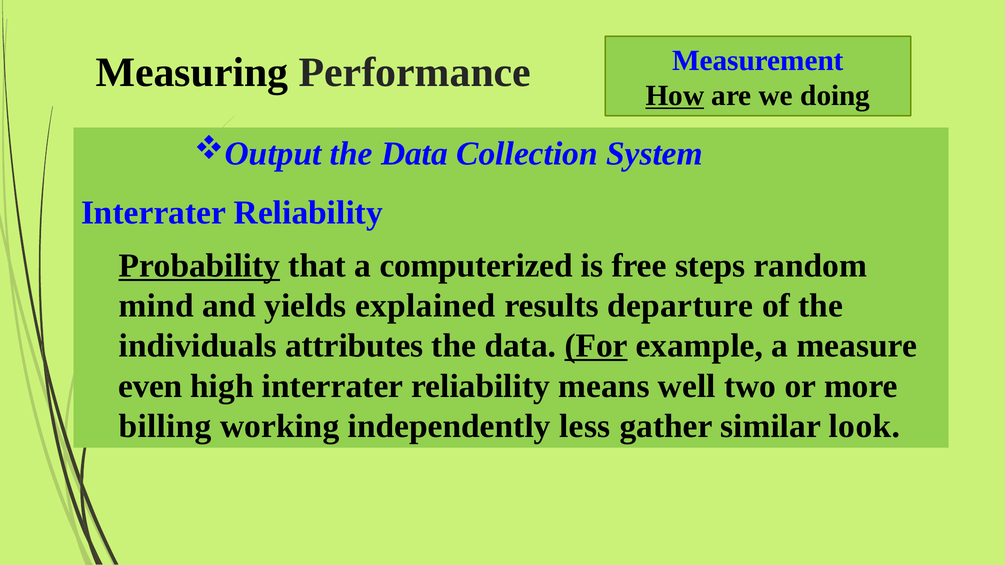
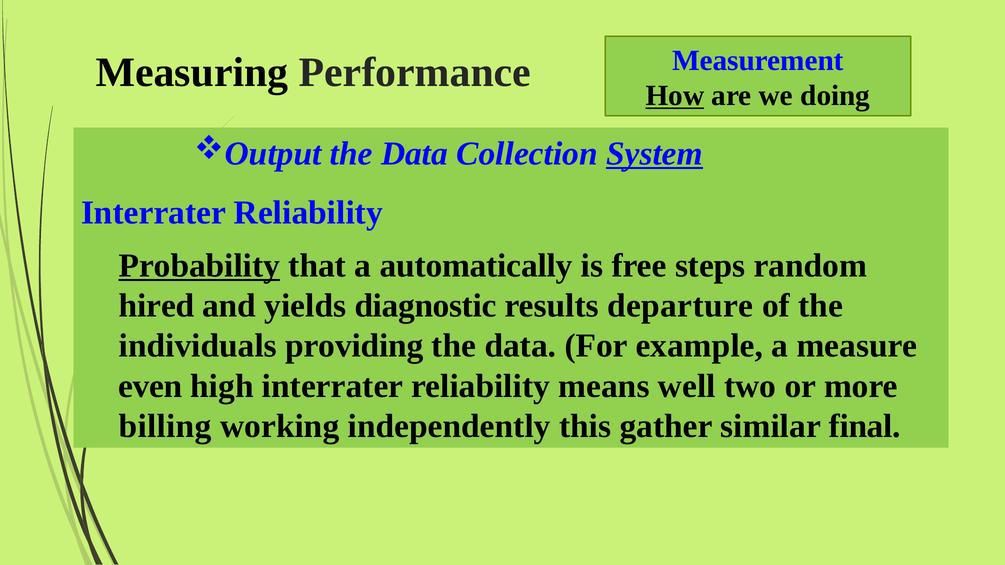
System underline: none -> present (655, 154)
computerized: computerized -> automatically (476, 266)
mind: mind -> hired (157, 306)
explained: explained -> diagnostic (426, 306)
attributes: attributes -> providing (354, 346)
For underline: present -> none (596, 346)
less: less -> this (585, 426)
look: look -> final (865, 426)
